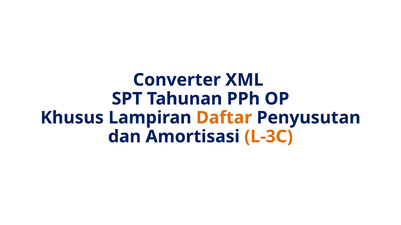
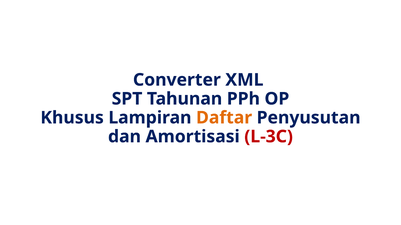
L-3C colour: orange -> red (269, 137)
